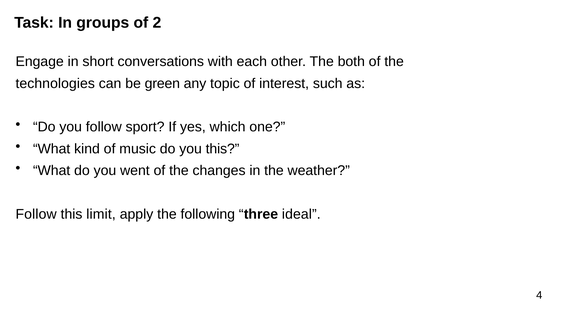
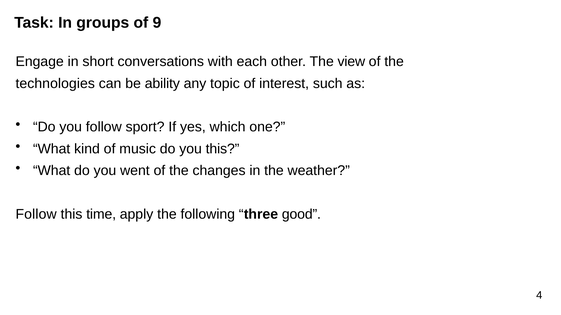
2: 2 -> 9 (157, 23)
both: both -> view (351, 62)
green: green -> ability (162, 84)
limit: limit -> time (101, 214)
ideal: ideal -> good (301, 214)
